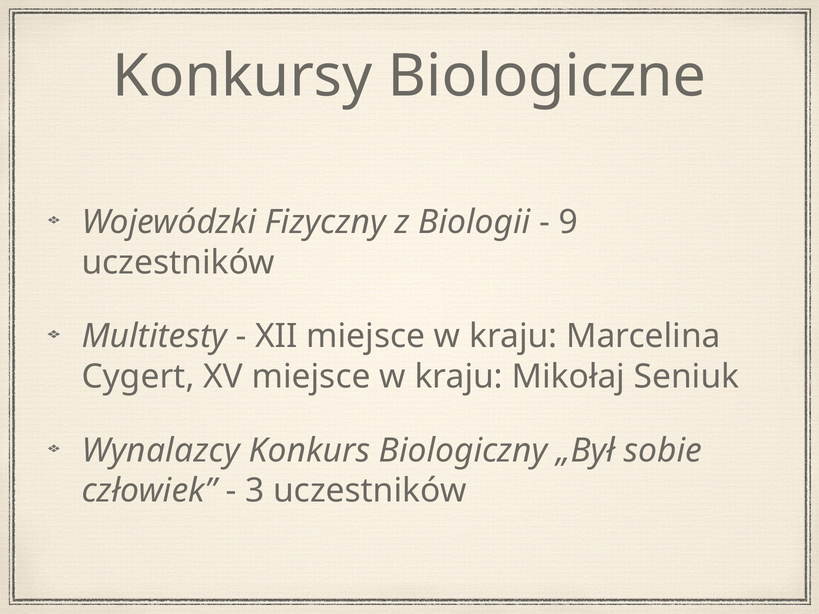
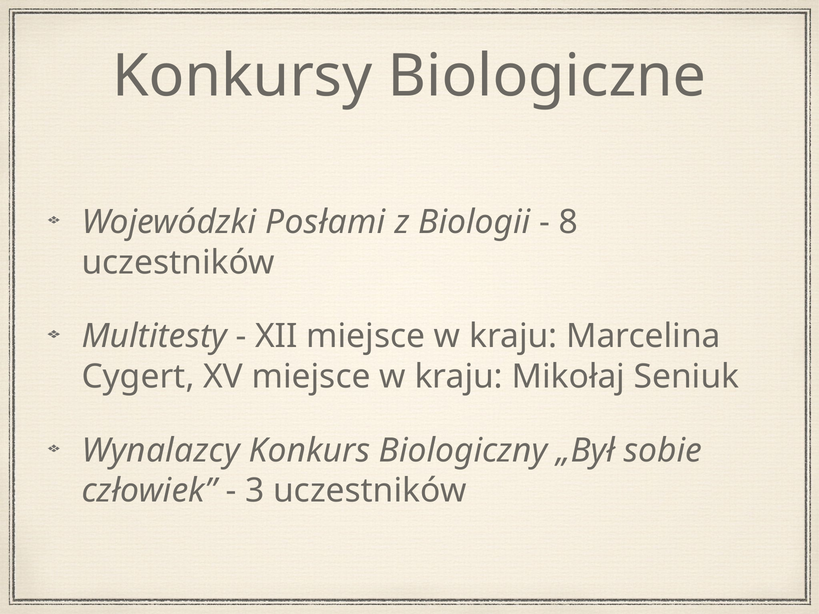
Fizyczny: Fizyczny -> Posłami (325, 222)
9: 9 -> 8 (569, 222)
